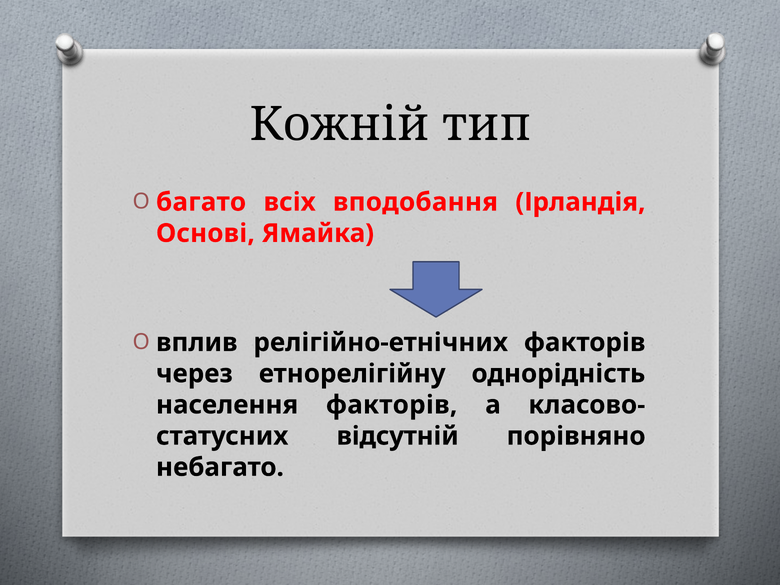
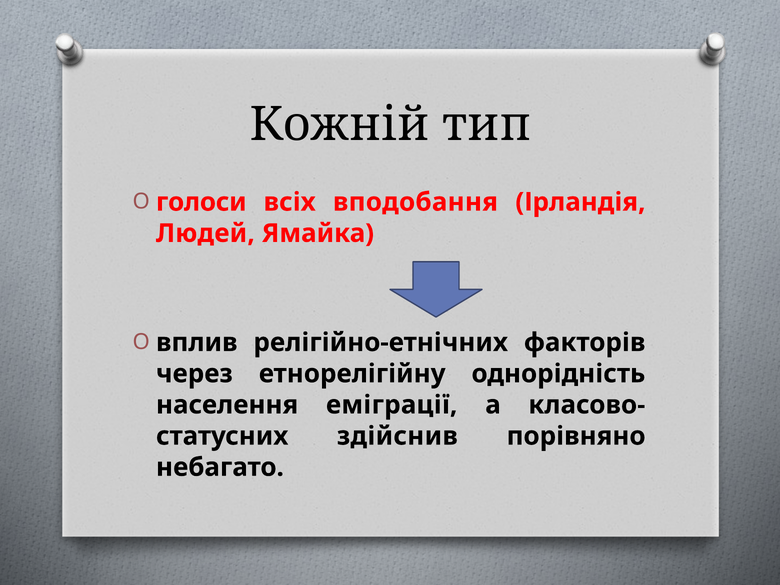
багато: багато -> голоси (201, 202)
Основі: Основі -> Людей (205, 233)
населення факторів: факторів -> еміграції (392, 405)
відсутній: відсутній -> здійснив (397, 436)
